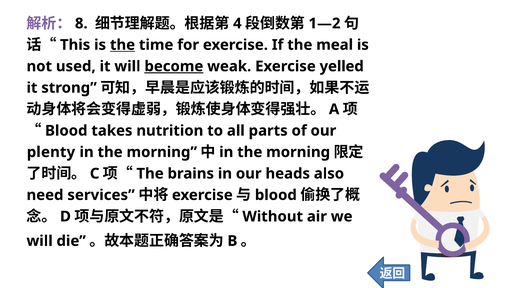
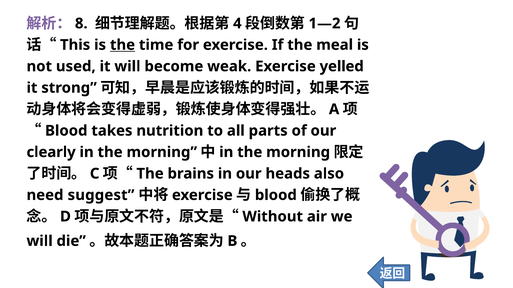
become underline: present -> none (174, 66)
plenty: plenty -> clearly (51, 152)
services: services -> suggest (101, 195)
